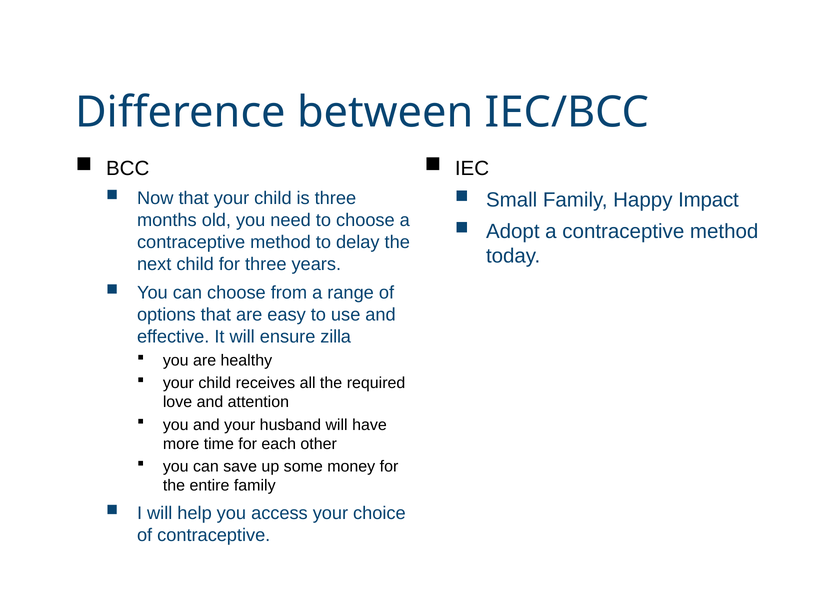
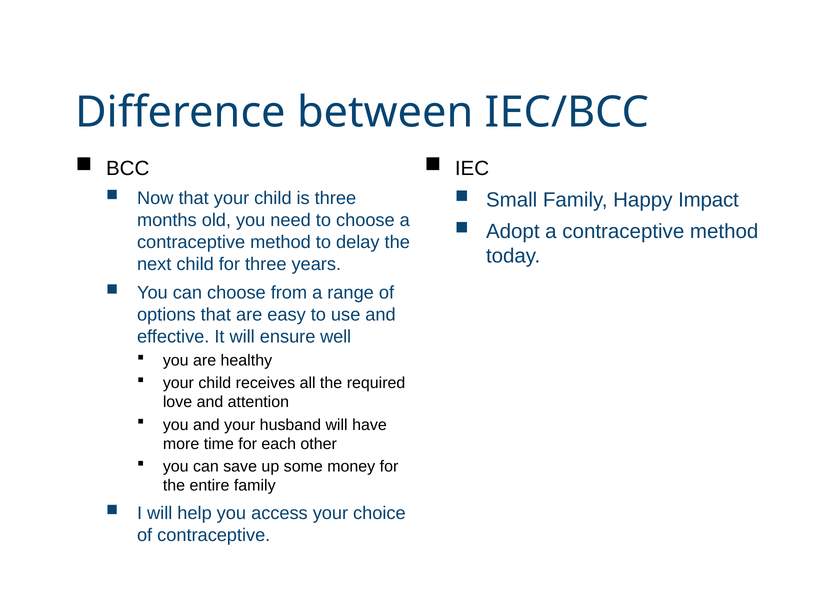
zilla: zilla -> well (336, 336)
